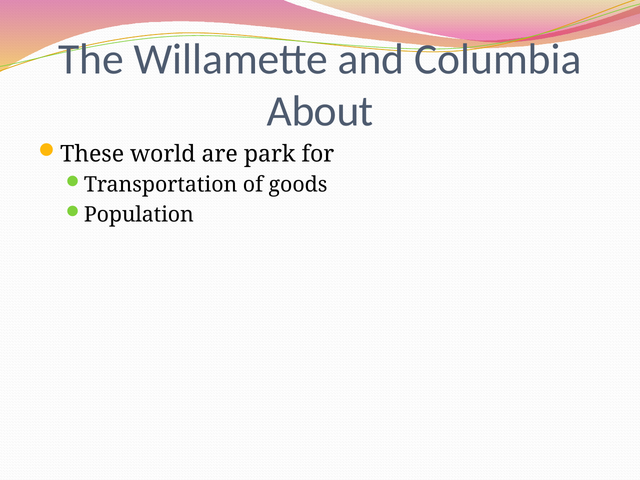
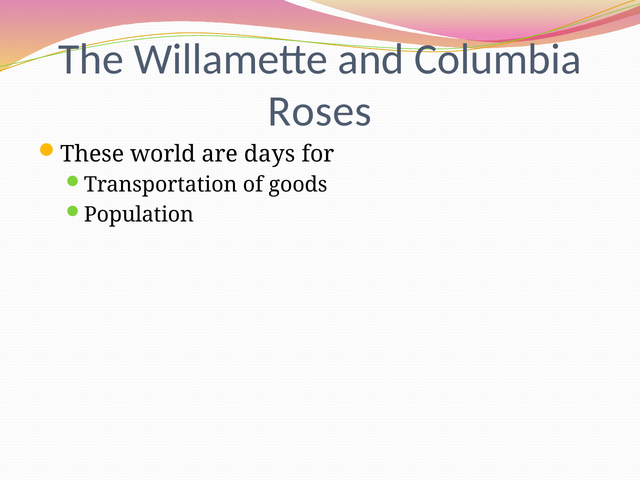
About: About -> Roses (320, 111)
park: park -> days (270, 154)
